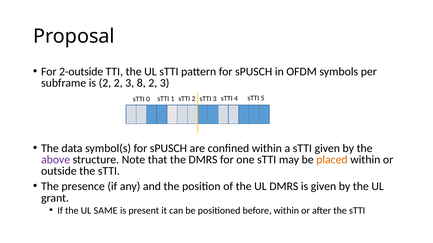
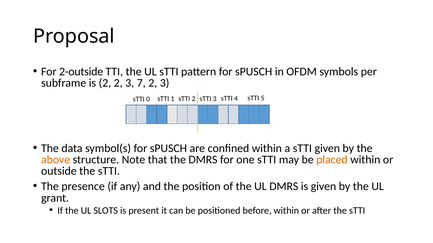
8: 8 -> 7 (141, 83)
above colour: purple -> orange (56, 160)
SAME: SAME -> SLOTS (106, 211)
